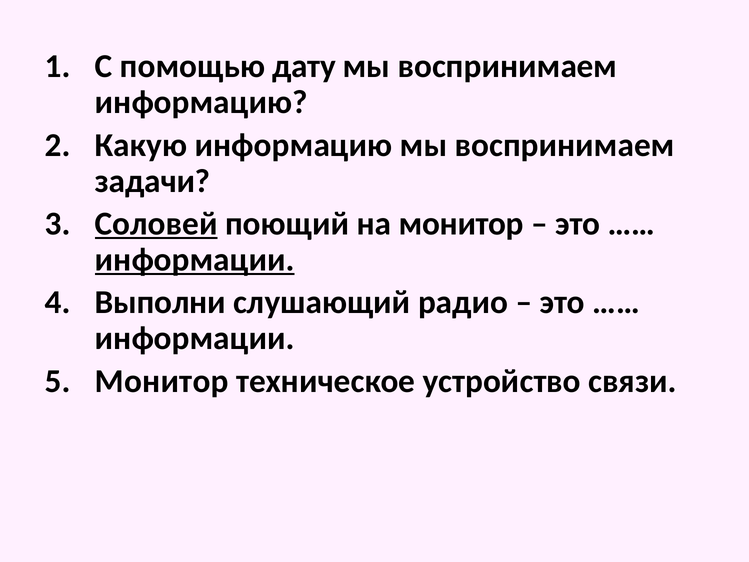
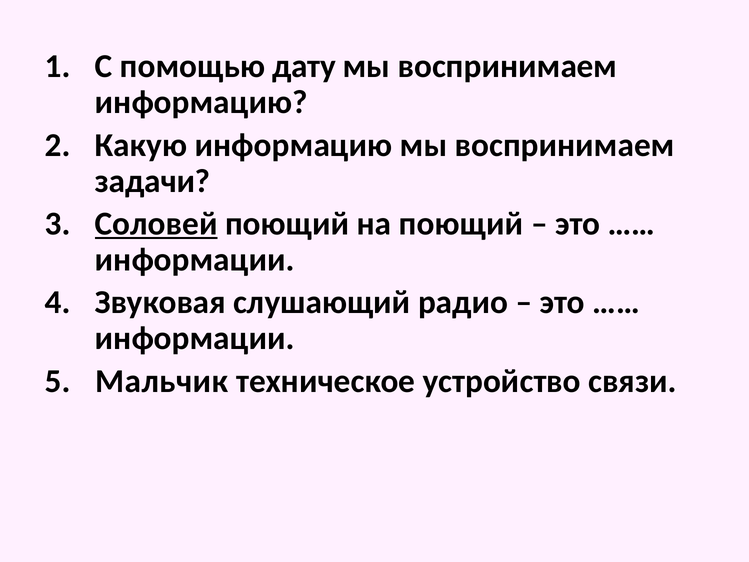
на монитор: монитор -> поющий (461, 224)
информации underline: present -> none (195, 260)
Выполни: Выполни -> Звуковая (160, 302)
Монитор: Монитор -> Мальчик (162, 381)
